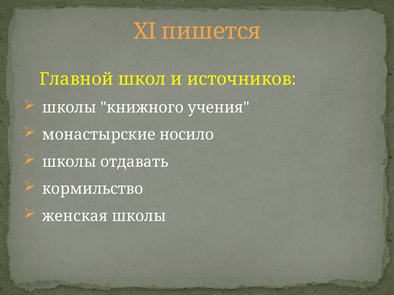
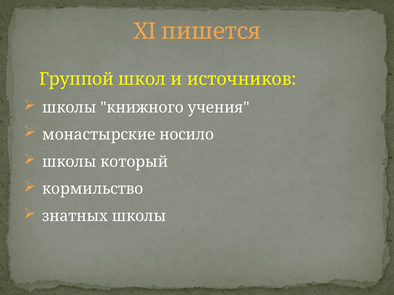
Главной: Главной -> Группой (77, 79)
отдавать: отдавать -> который (134, 162)
женская: женская -> знатных (75, 216)
